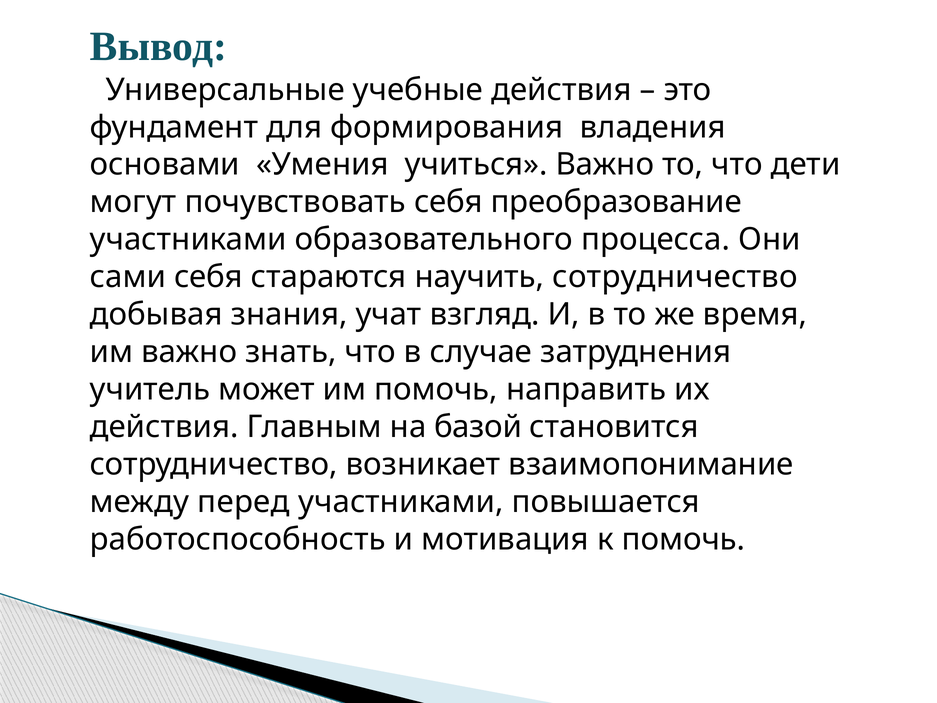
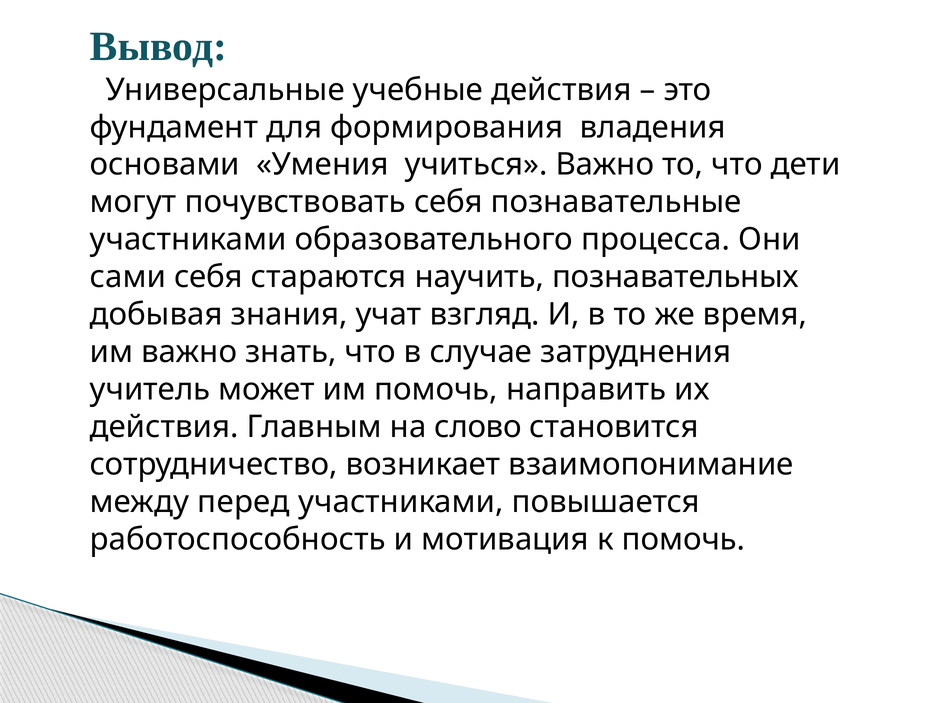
преобразование: преобразование -> познавательные (616, 202)
научить сотрудничество: сотрудничество -> познавательных (675, 277)
базой: базой -> слово (478, 427)
